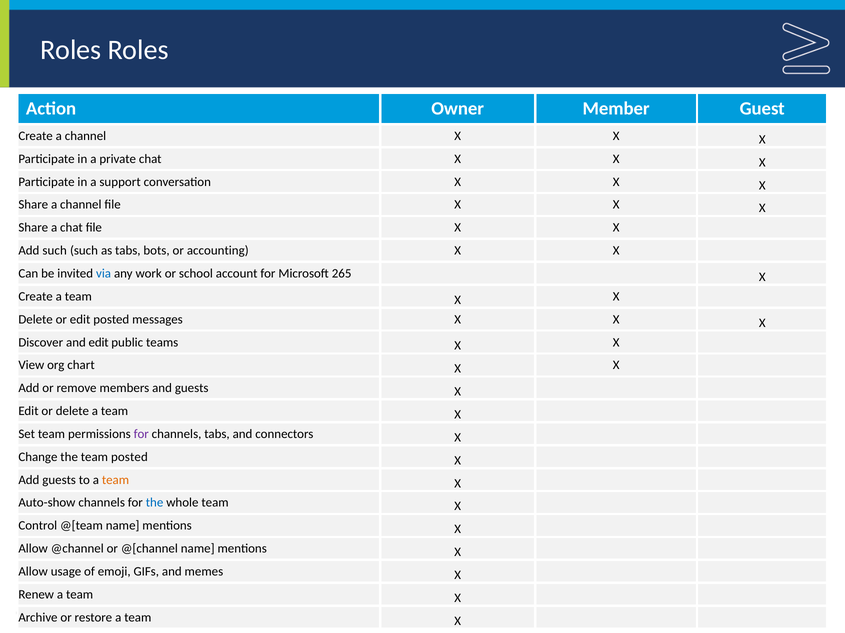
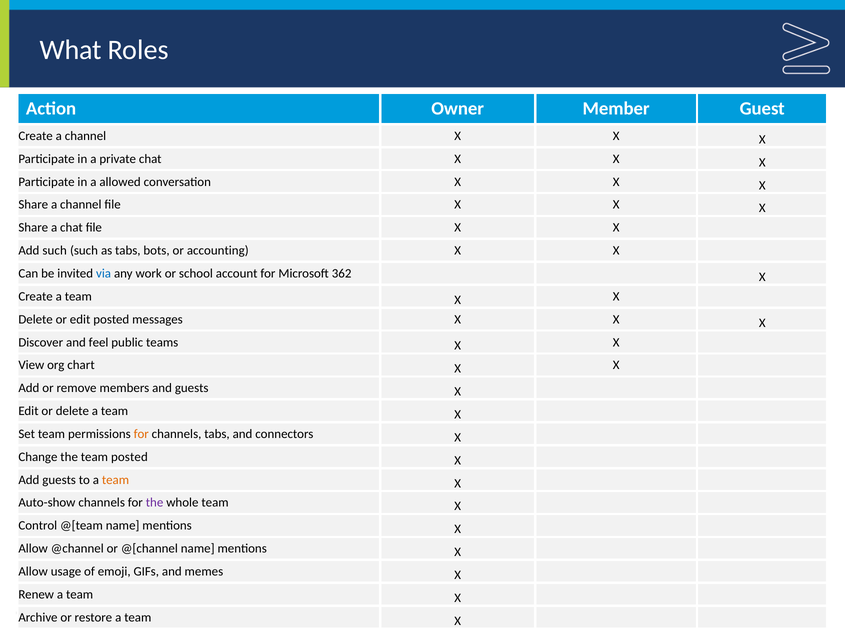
Roles: Roles -> What (71, 50)
support: support -> allowed (120, 182)
265: 265 -> 362 (342, 274)
and edit: edit -> feel (99, 343)
for colour: purple -> orange (141, 434)
the colour: blue -> purple (155, 503)
